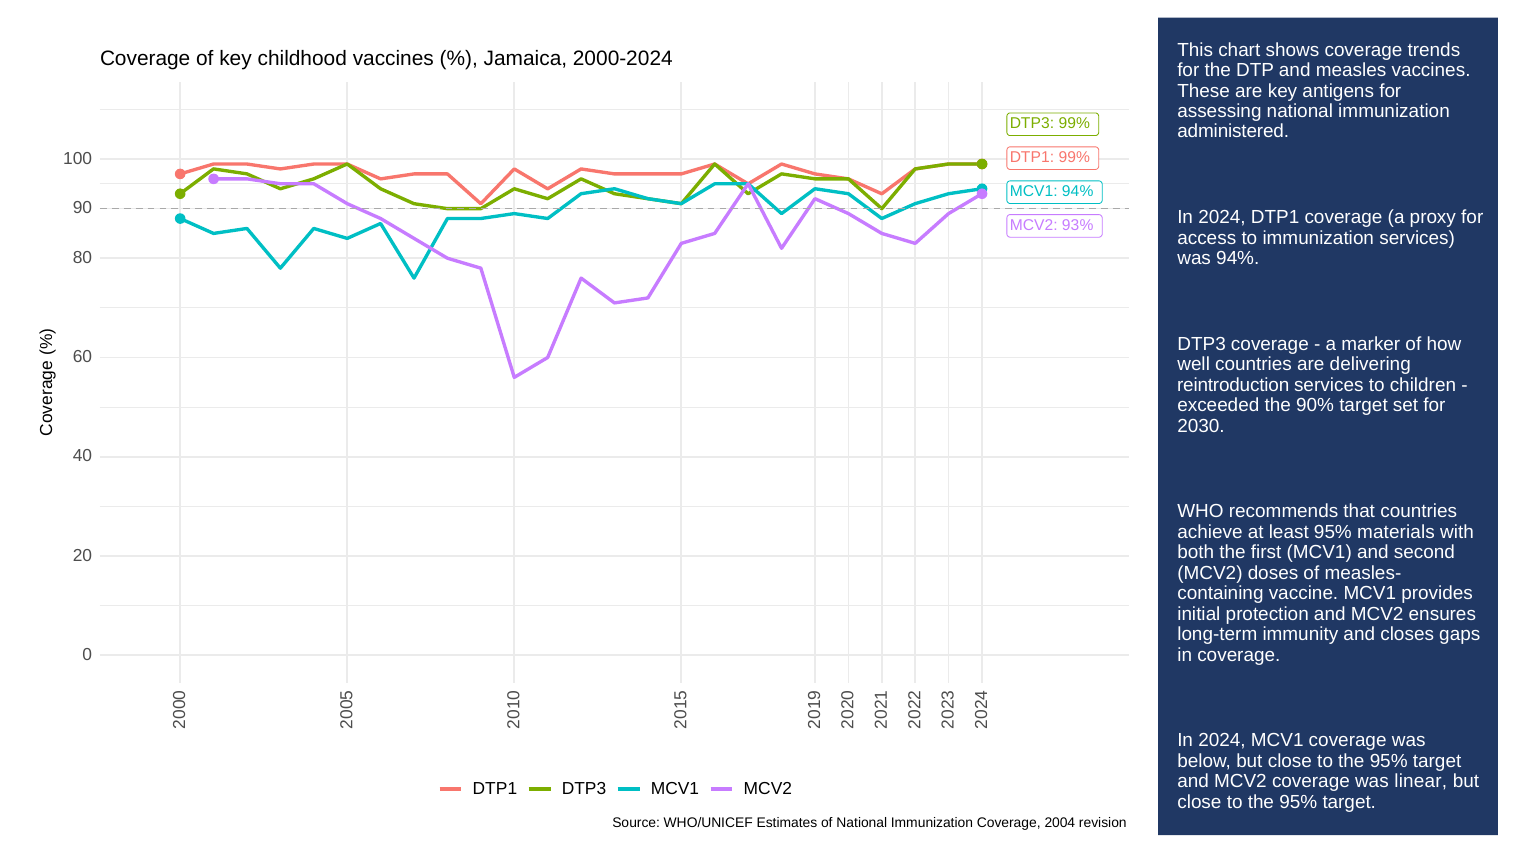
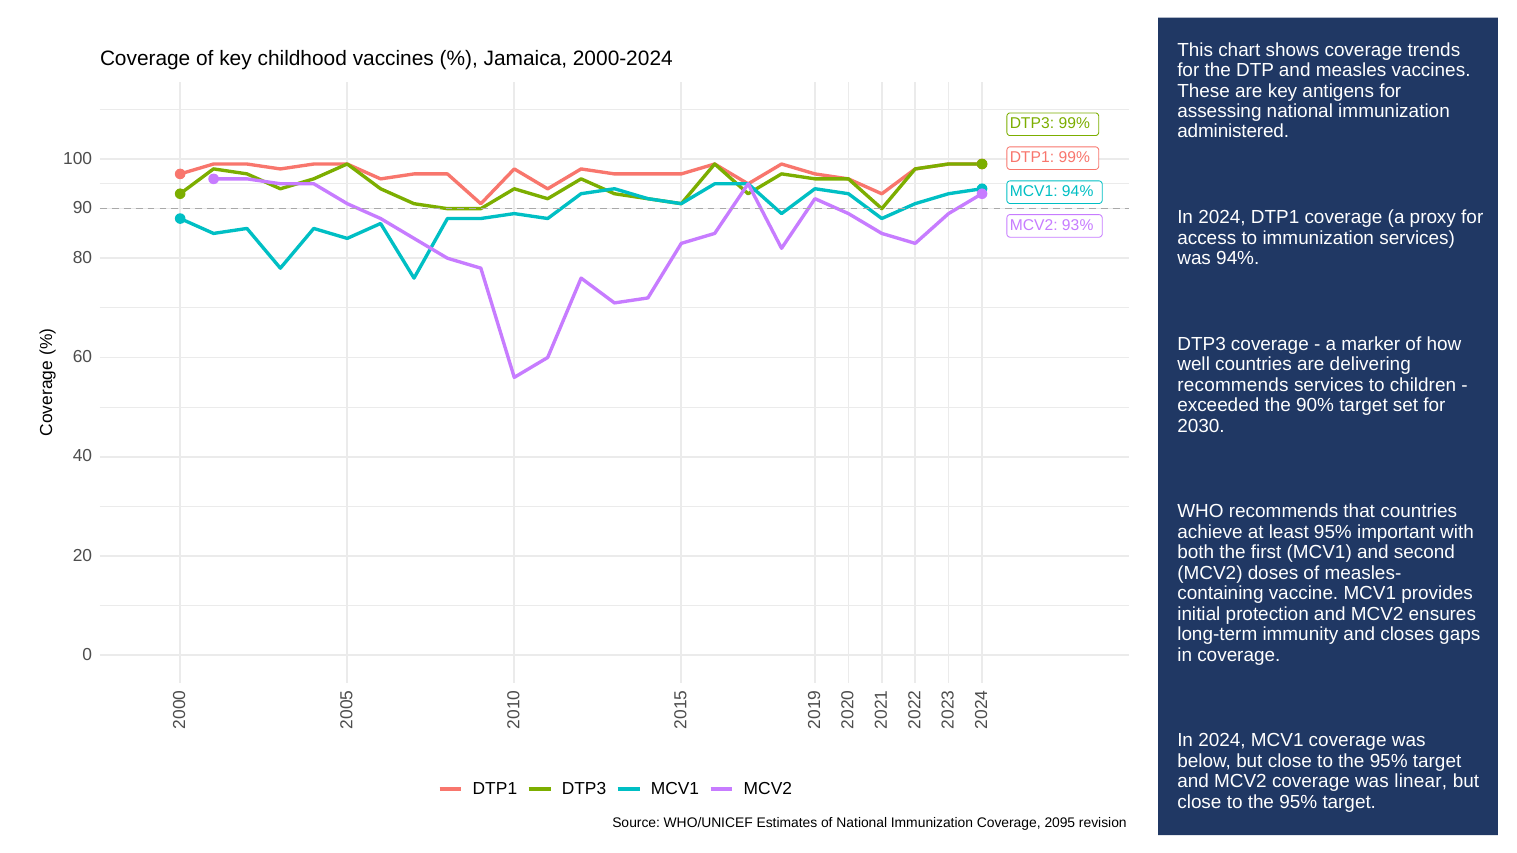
reintroduction: reintroduction -> recommends (1233, 385)
materials: materials -> important (1396, 532)
2004: 2004 -> 2095 (1060, 823)
